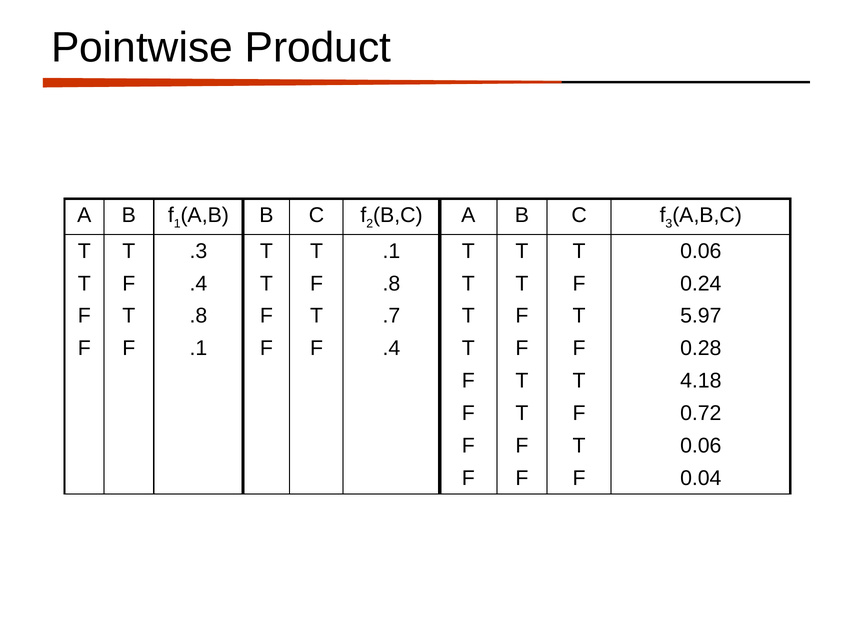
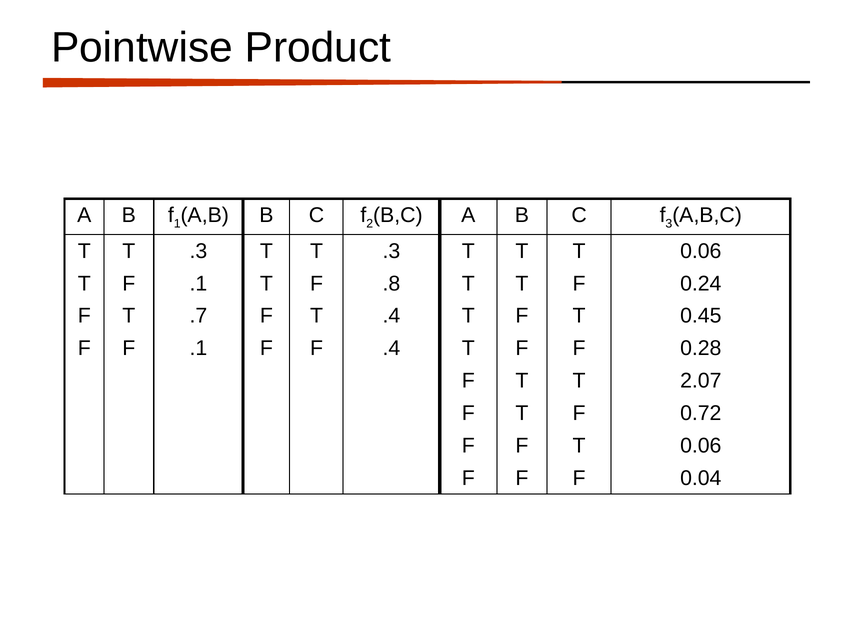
.3 T T .1: .1 -> .3 (391, 251)
T F .4: .4 -> .1 (198, 283)
T .8: .8 -> .7 (198, 316)
T .7: .7 -> .4 (391, 316)
5.97: 5.97 -> 0.45 (701, 316)
4.18: 4.18 -> 2.07 (701, 380)
